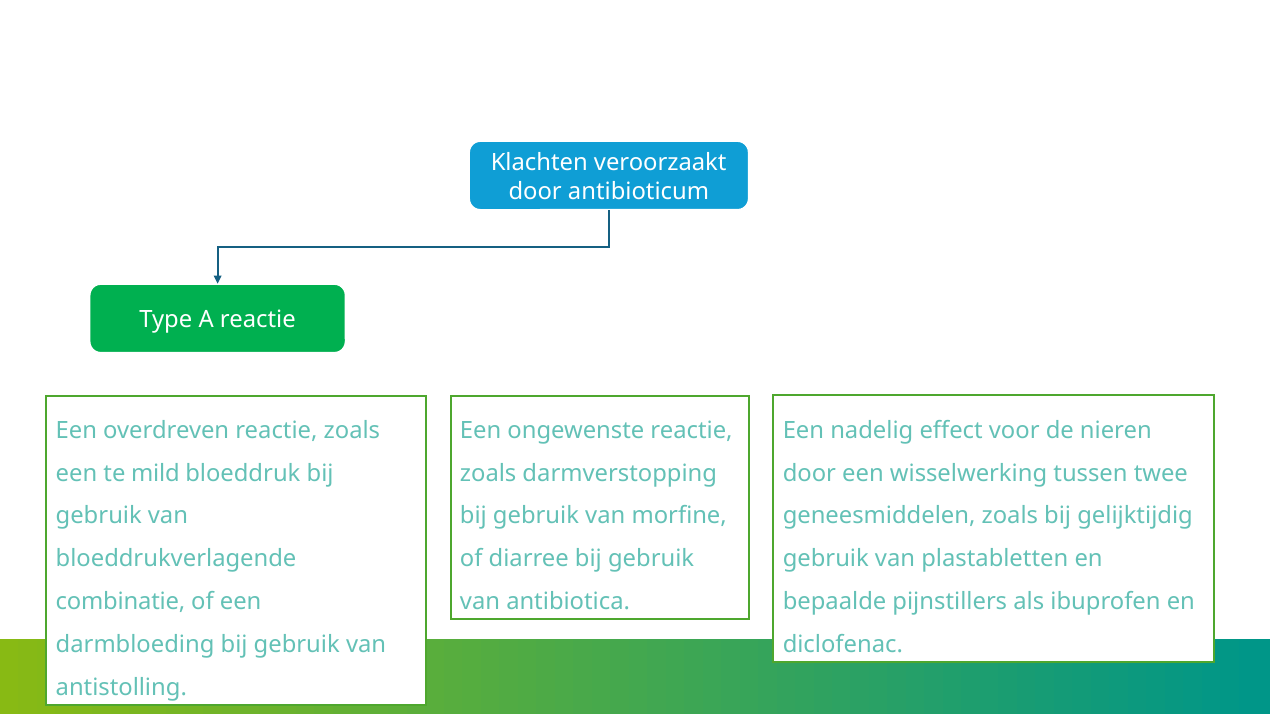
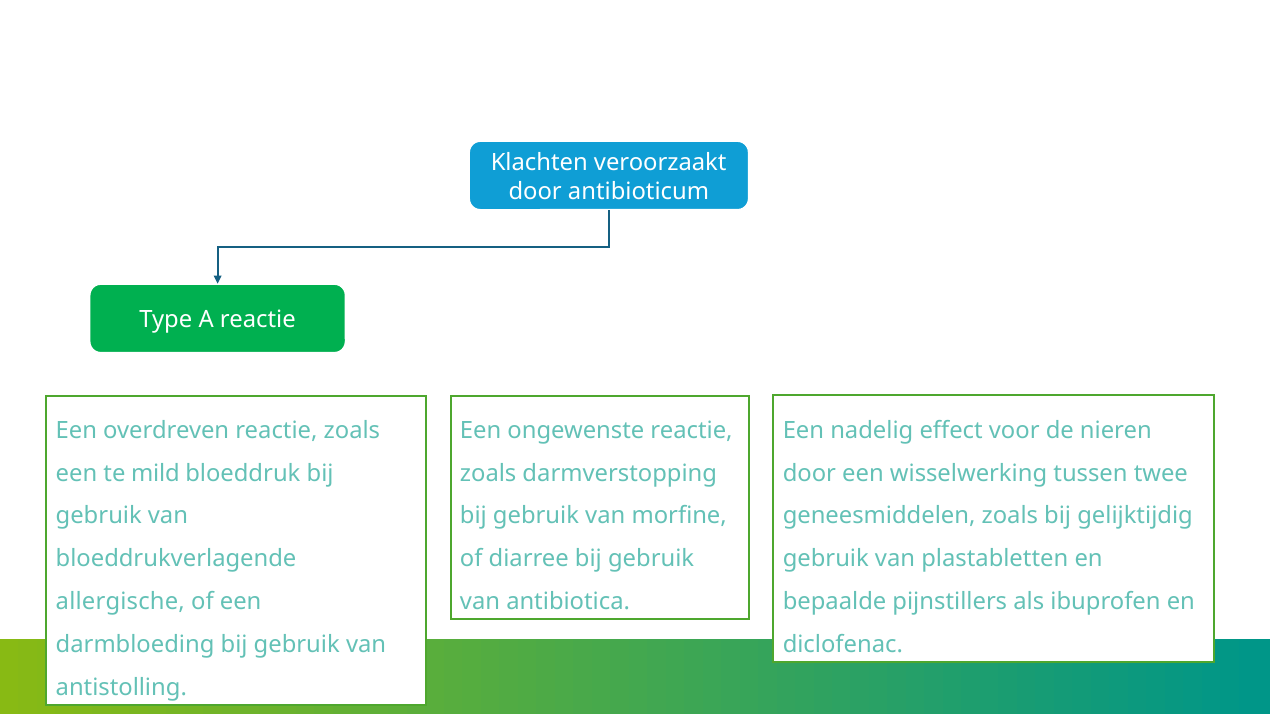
combinatie: combinatie -> allergische (120, 602)
